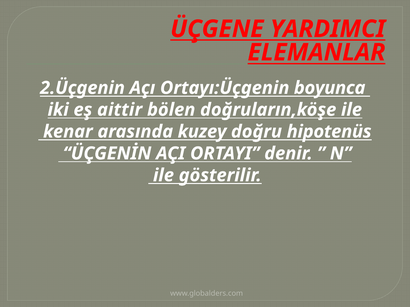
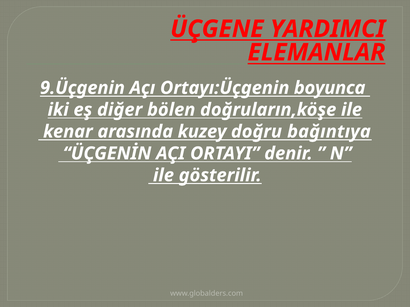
2.Üçgenin: 2.Üçgenin -> 9.Üçgenin (82, 88)
aittir: aittir -> diğer (120, 110)
hipotenüs: hipotenüs -> bağıntıya (329, 132)
